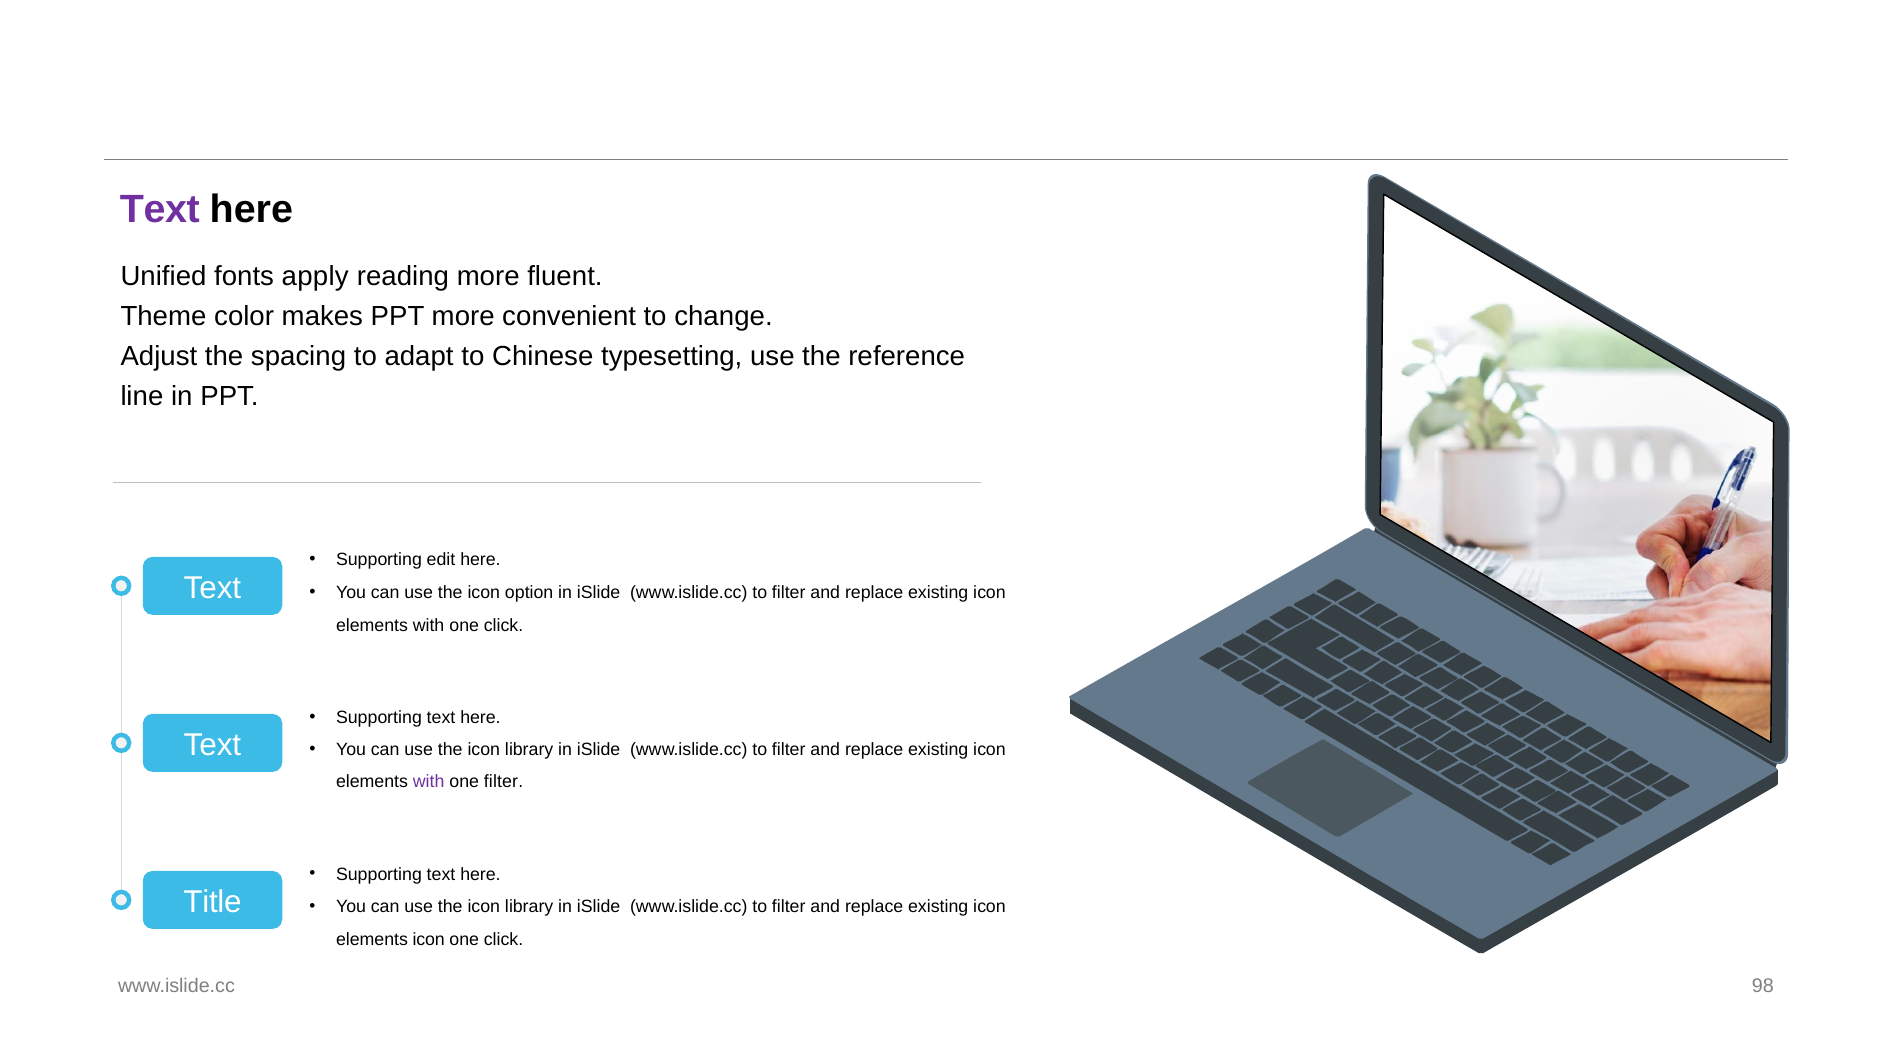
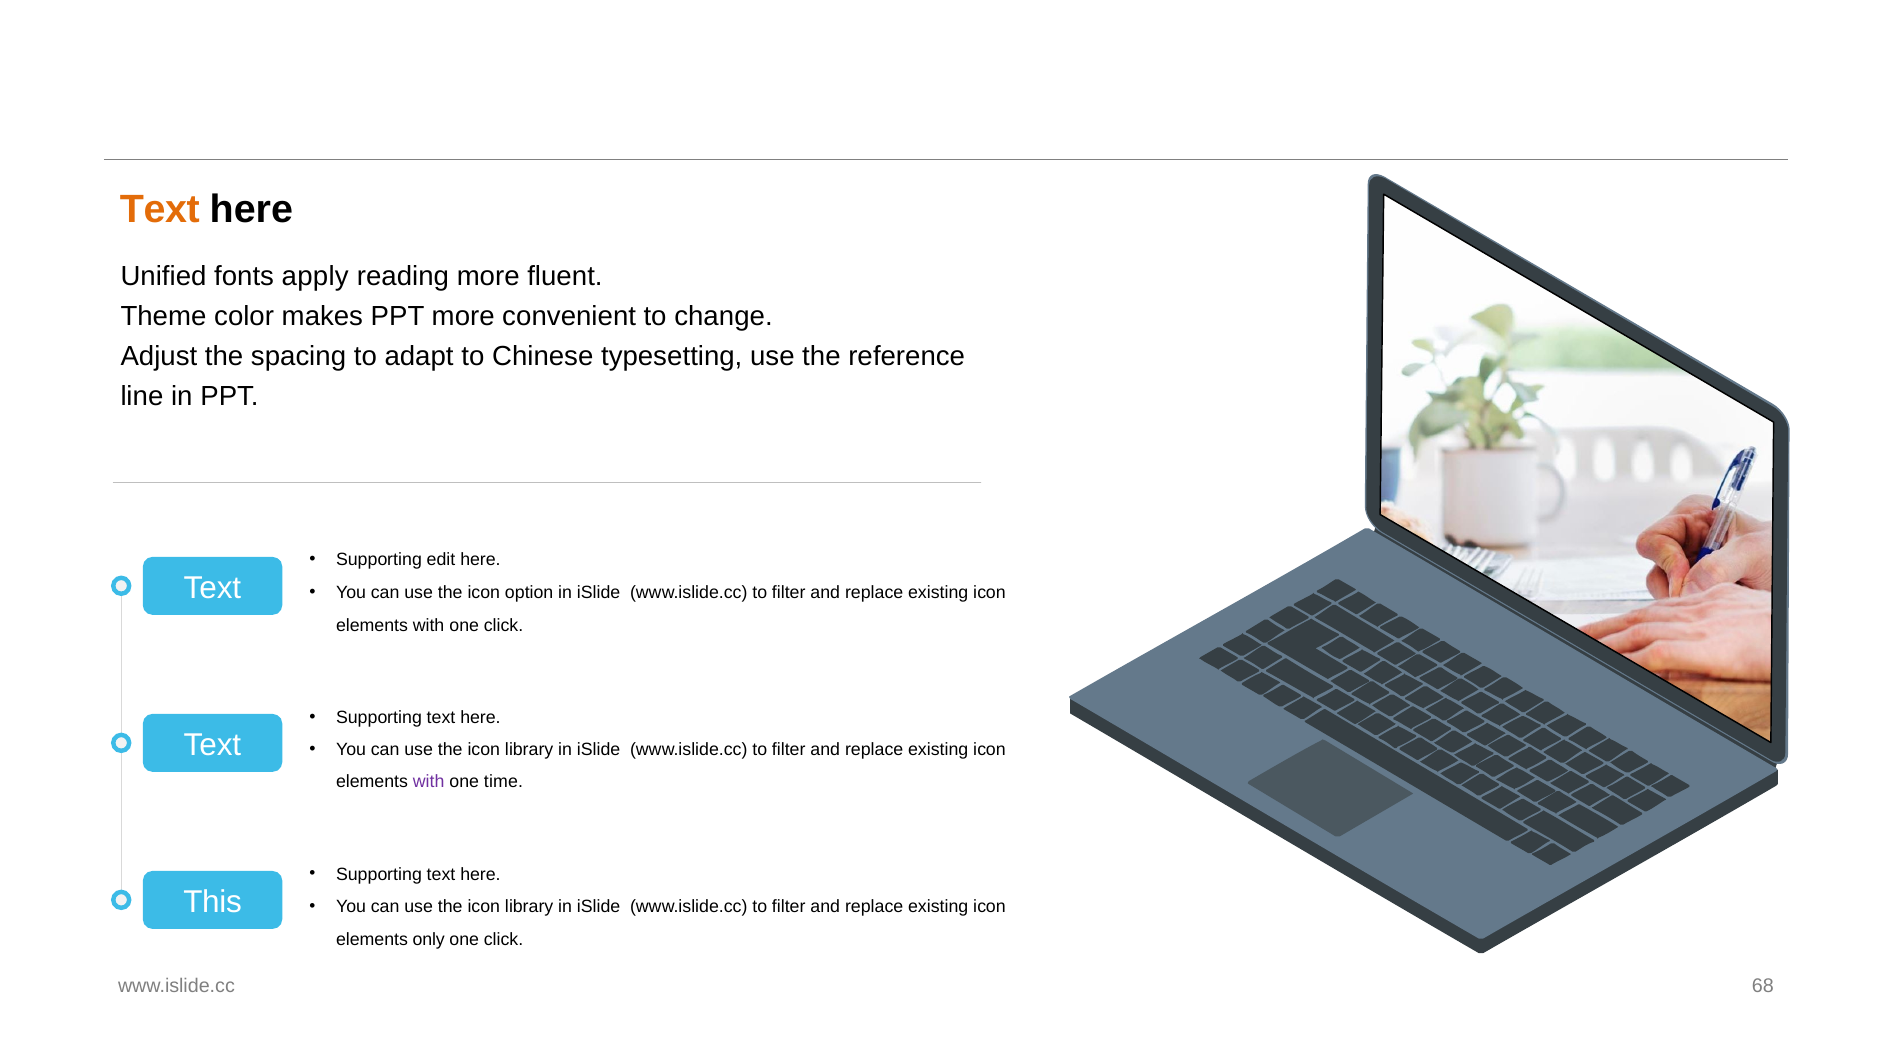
Text colour: purple -> orange (160, 210)
one filter: filter -> time (504, 782)
Title: Title -> This (213, 902)
elements icon: icon -> only (429, 940)
98: 98 -> 68 (1763, 986)
